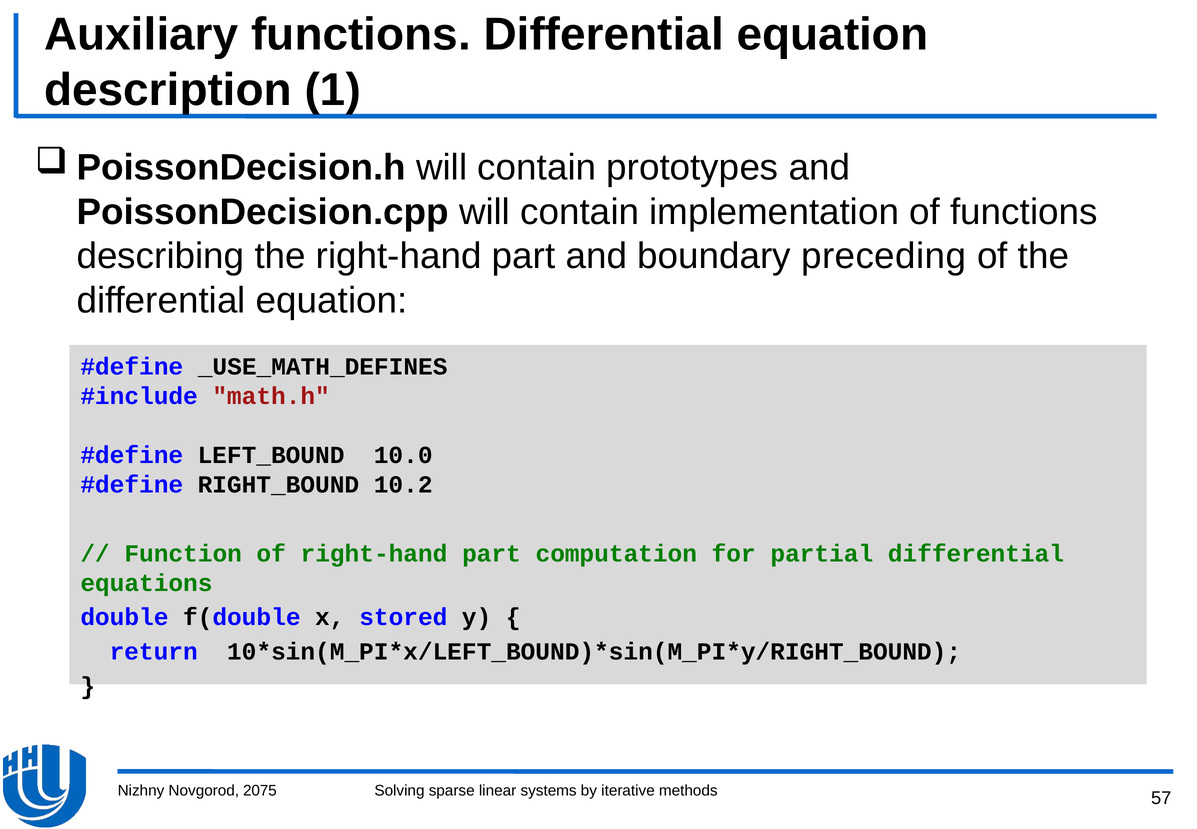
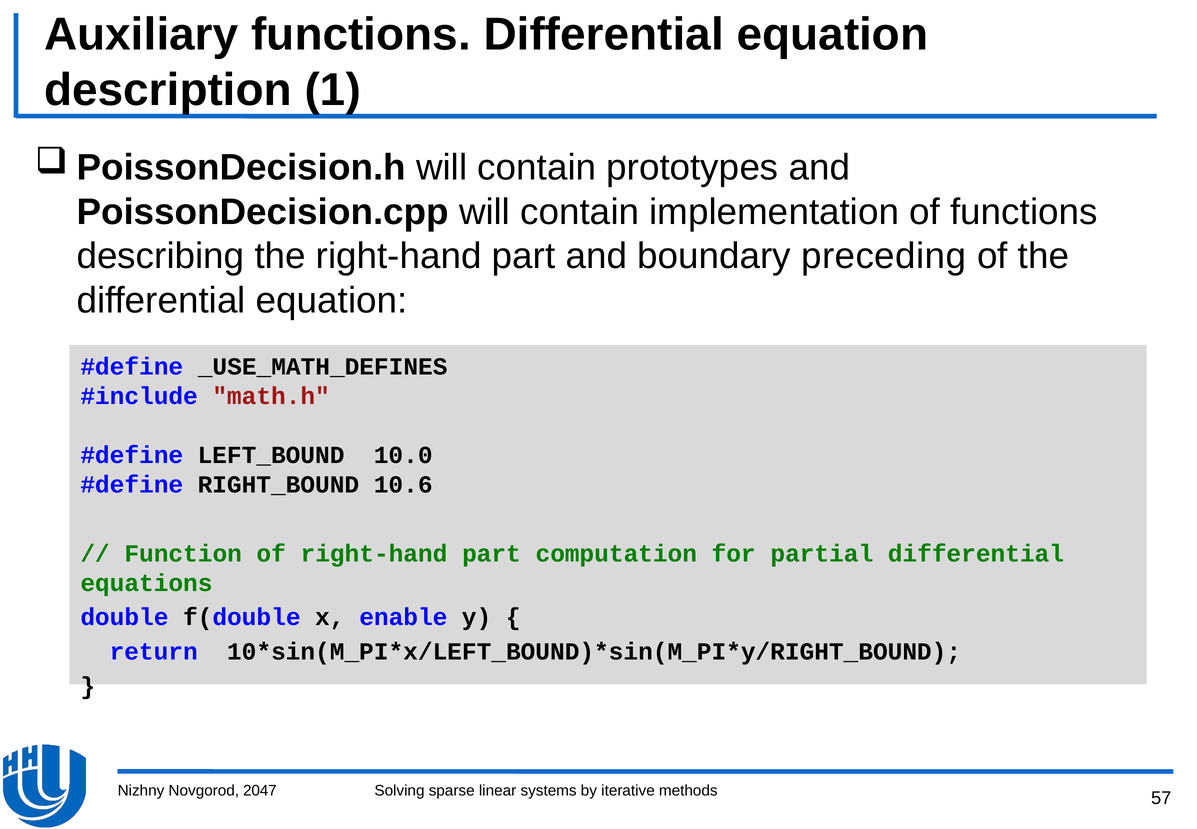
10.2: 10.2 -> 10.6 (403, 485)
stored: stored -> enable (403, 617)
2075: 2075 -> 2047 (260, 790)
